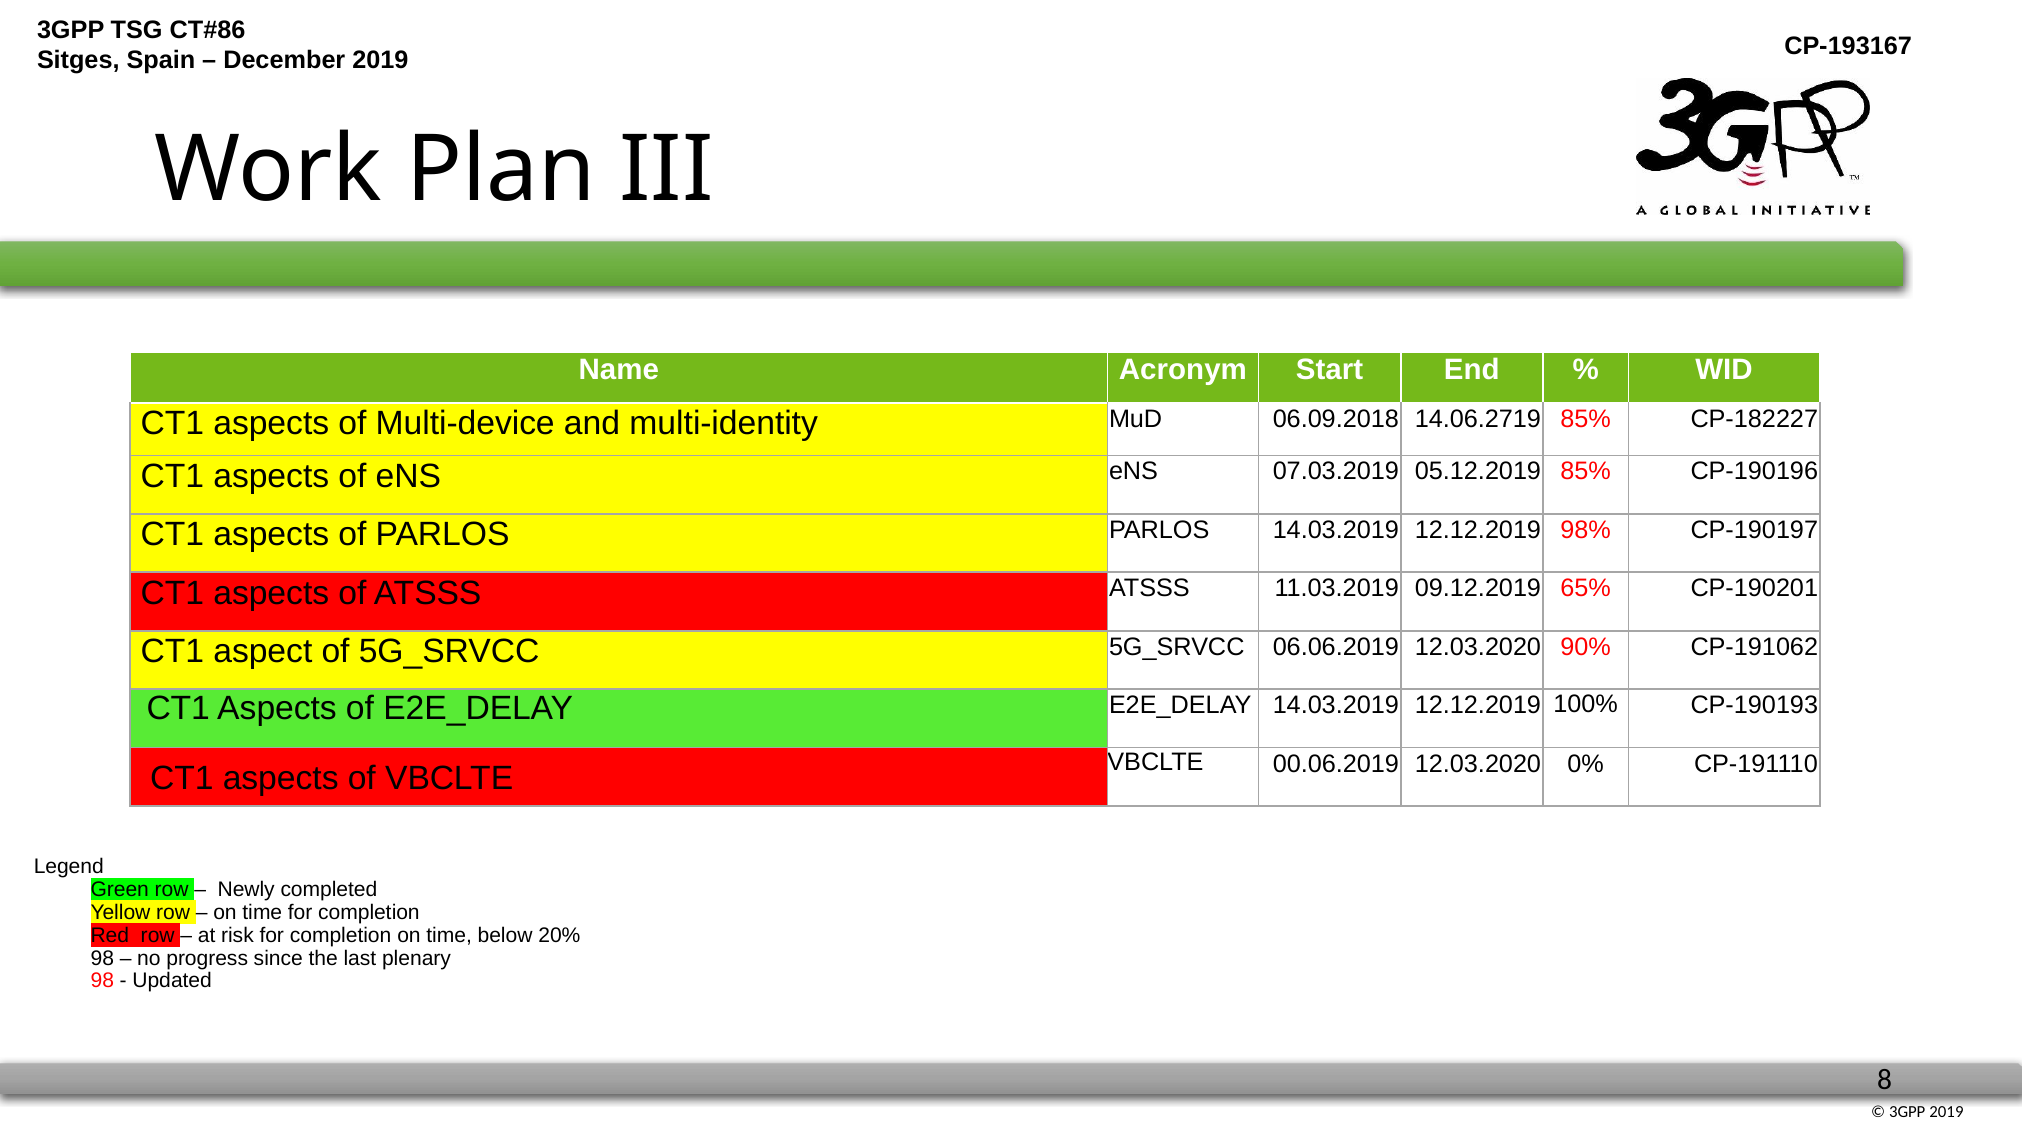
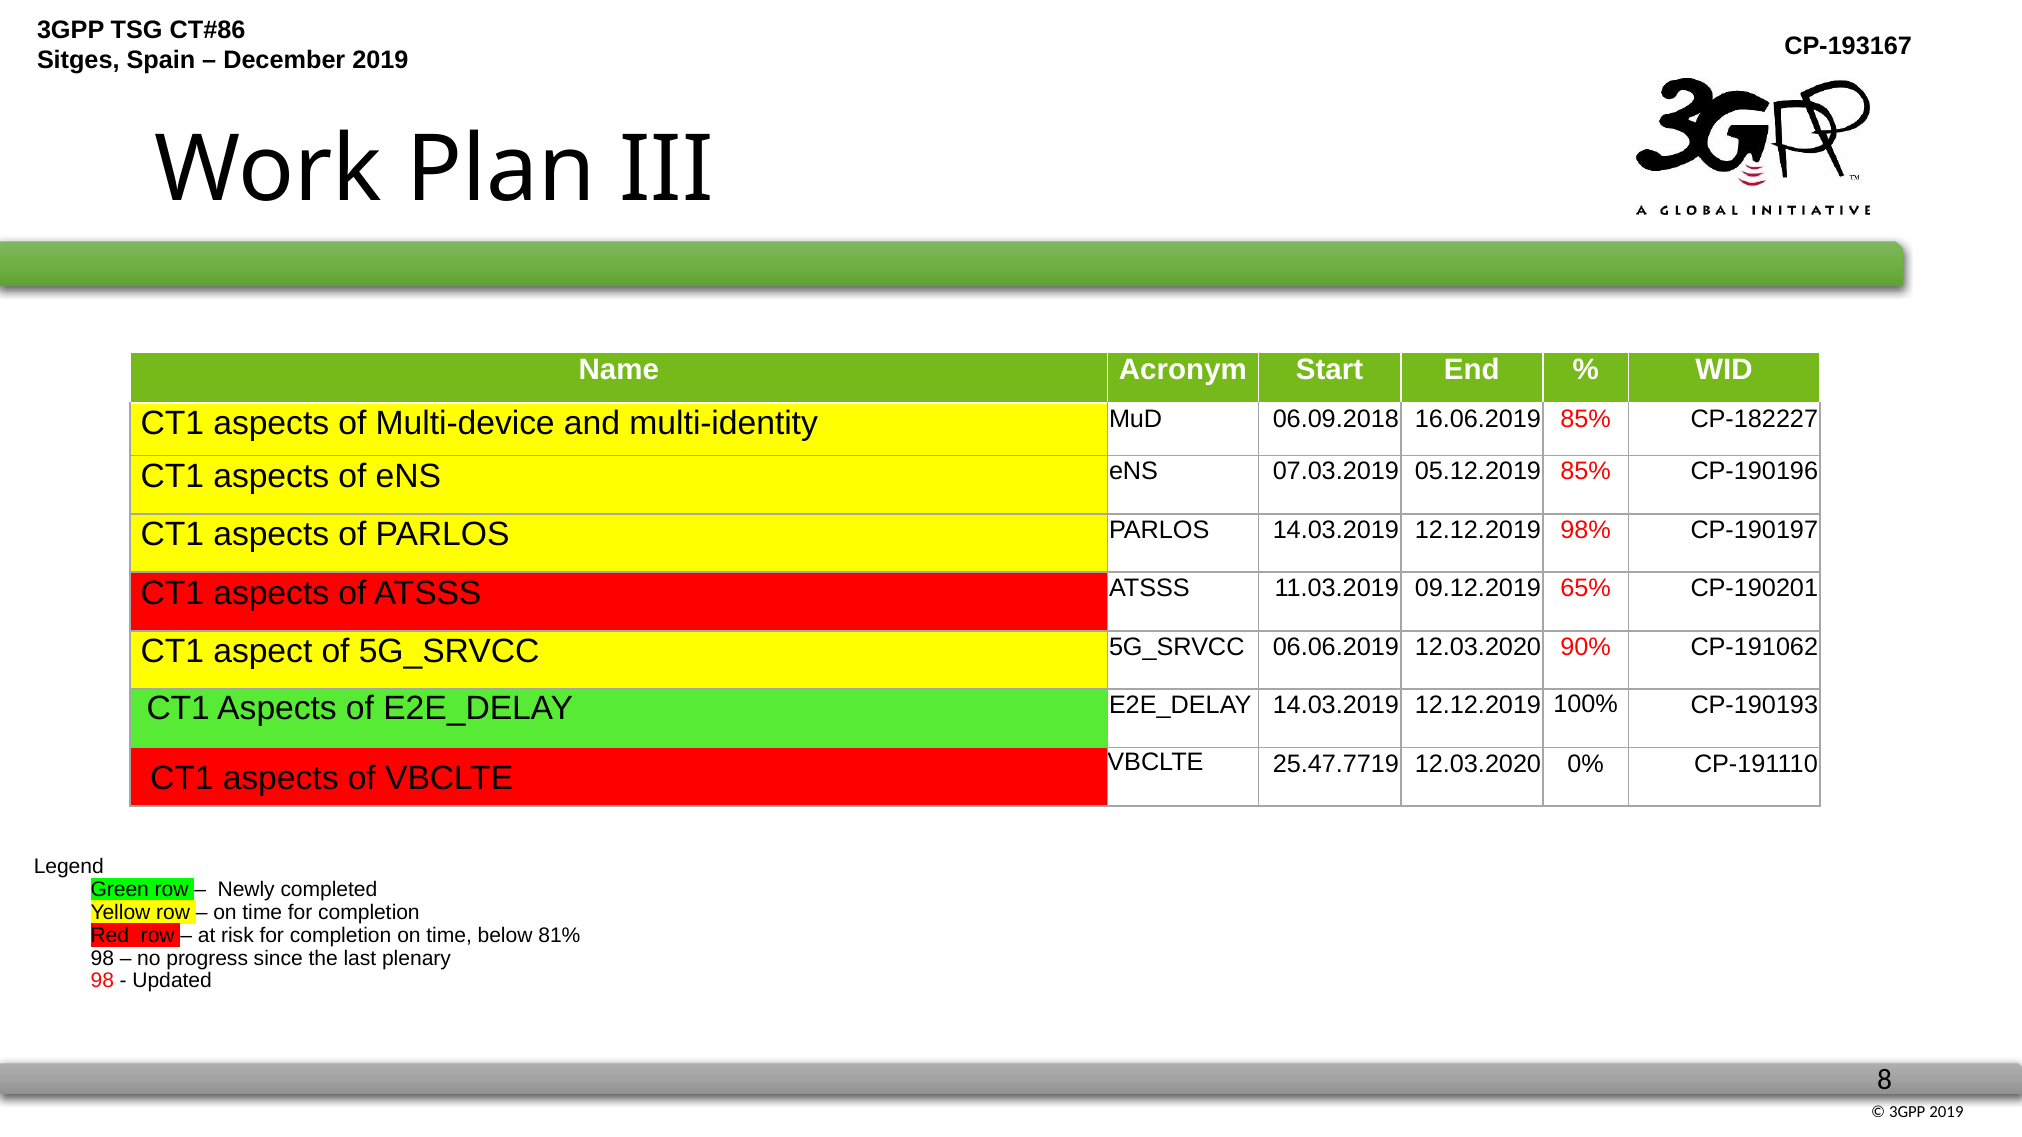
14.06.2719: 14.06.2719 -> 16.06.2019 (1478, 419)
00.06.2019: 00.06.2019 -> 25.47.7719 (1336, 764)
20%: 20% -> 81% (559, 936)
